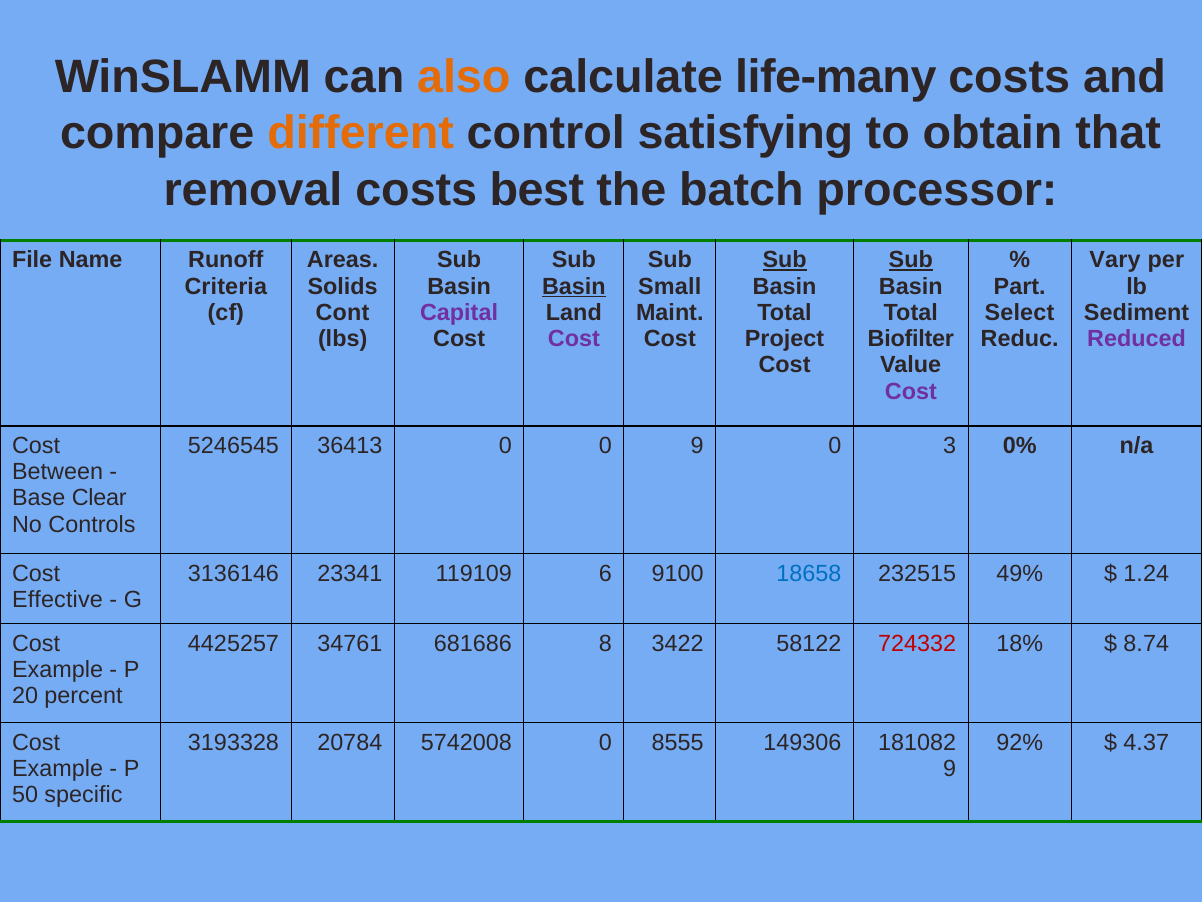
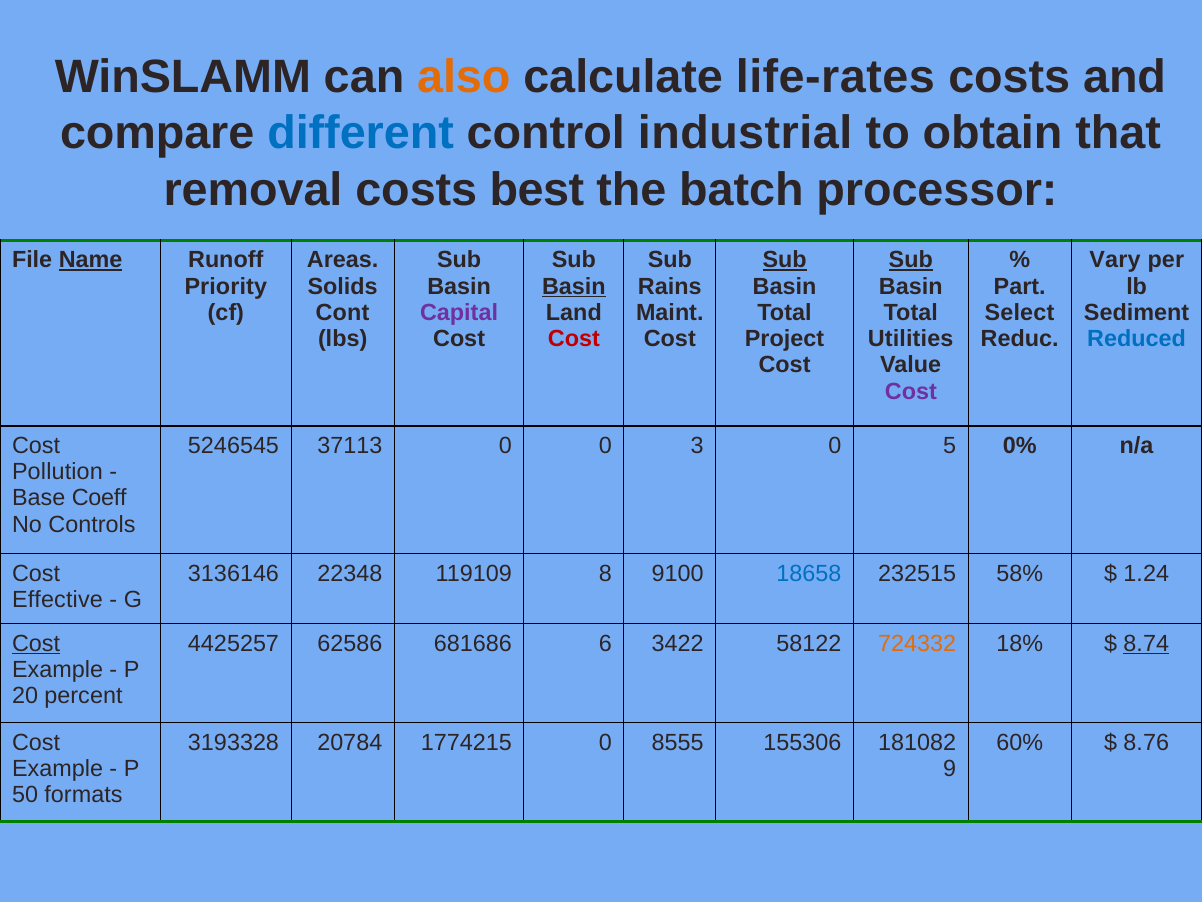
life-many: life-many -> life-rates (835, 77)
different colour: orange -> blue (361, 133)
satisfying: satisfying -> industrial (745, 133)
Name underline: none -> present (91, 260)
Criteria: Criteria -> Priority (226, 286)
Small: Small -> Rains (670, 286)
Cost colour: purple -> red (574, 339)
Biofilter: Biofilter -> Utilities (911, 339)
Reduced colour: purple -> blue (1137, 339)
36413: 36413 -> 37113 (350, 445)
0 9: 9 -> 3 (697, 445)
3: 3 -> 5 (950, 445)
Between: Between -> Pollution (57, 472)
Clear: Clear -> Coeff (99, 498)
23341: 23341 -> 22348 (350, 573)
6: 6 -> 8 (605, 573)
49%: 49% -> 58% (1020, 573)
Cost underline: none -> present (36, 643)
34761: 34761 -> 62586 (350, 643)
8: 8 -> 6 (605, 643)
724332 colour: red -> orange (917, 643)
8.74 underline: none -> present (1146, 643)
5742008: 5742008 -> 1774215 (466, 742)
149306: 149306 -> 155306 (802, 742)
92%: 92% -> 60% (1020, 742)
4.37: 4.37 -> 8.76 (1146, 742)
specific: specific -> formats (83, 794)
